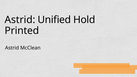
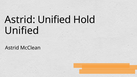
Printed: Printed -> Unified (22, 31)
